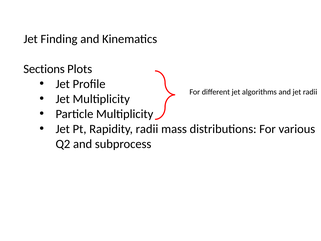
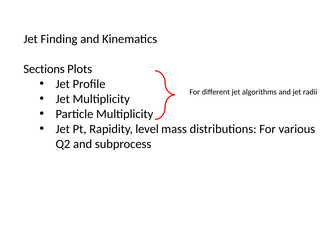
Rapidity radii: radii -> level (147, 129)
